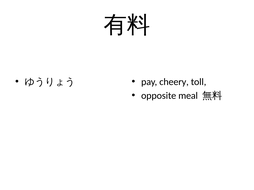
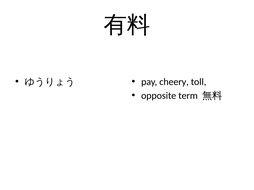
meal: meal -> term (188, 96)
